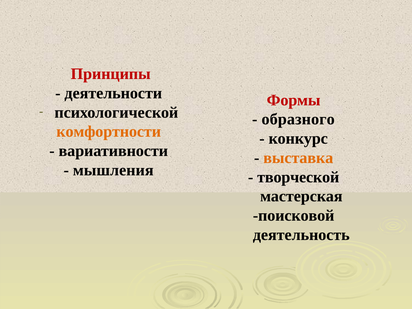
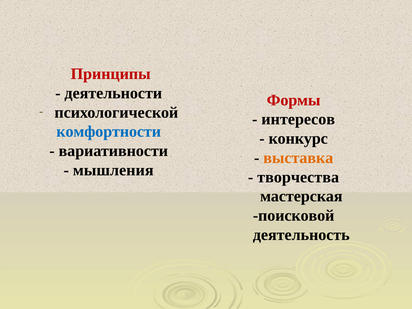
образного: образного -> интересов (298, 119)
комфортности colour: orange -> blue (109, 132)
творческой: творческой -> творчества (298, 177)
